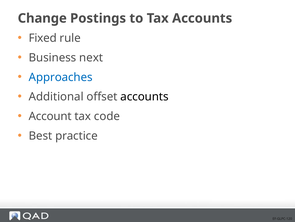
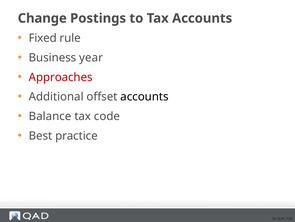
next: next -> year (91, 57)
Approaches colour: blue -> red (61, 77)
Account: Account -> Balance (50, 116)
